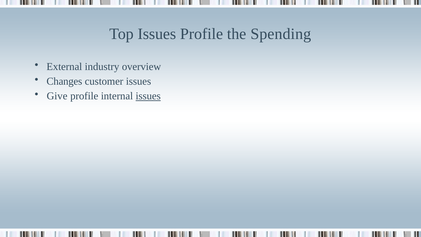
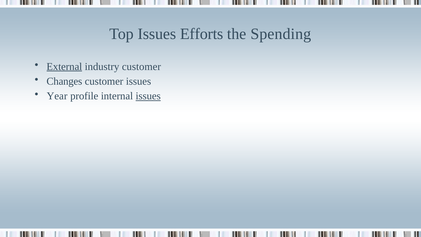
Issues Profile: Profile -> Efforts (202, 34)
External underline: none -> present (64, 67)
industry overview: overview -> customer (141, 67)
Give: Give -> Year (57, 96)
